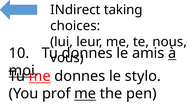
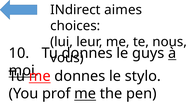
taking: taking -> aimes (123, 10)
amis: amis -> guys (148, 53)
